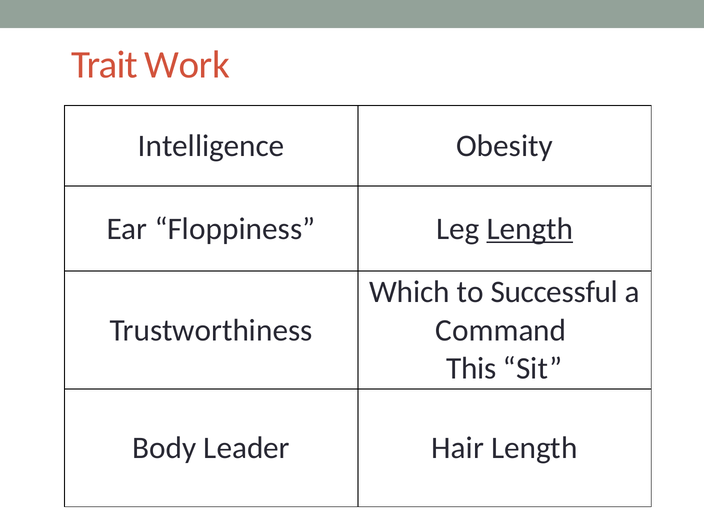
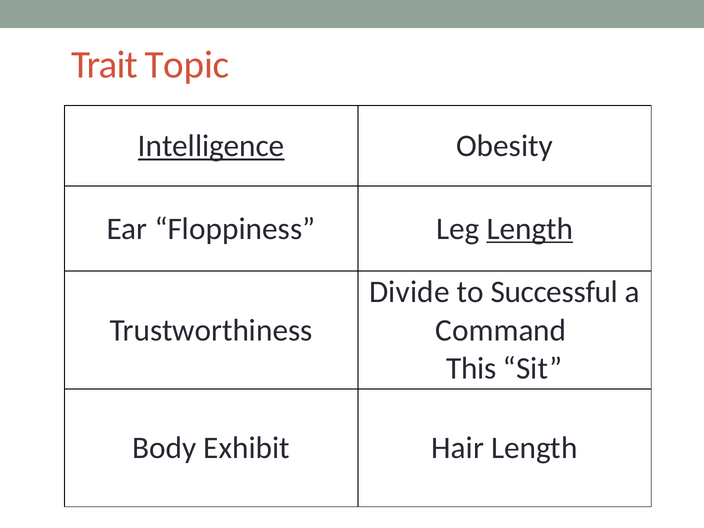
Work: Work -> Topic (187, 65)
Intelligence underline: none -> present (211, 146)
Which: Which -> Divide (409, 292)
Leader: Leader -> Exhibit (247, 448)
